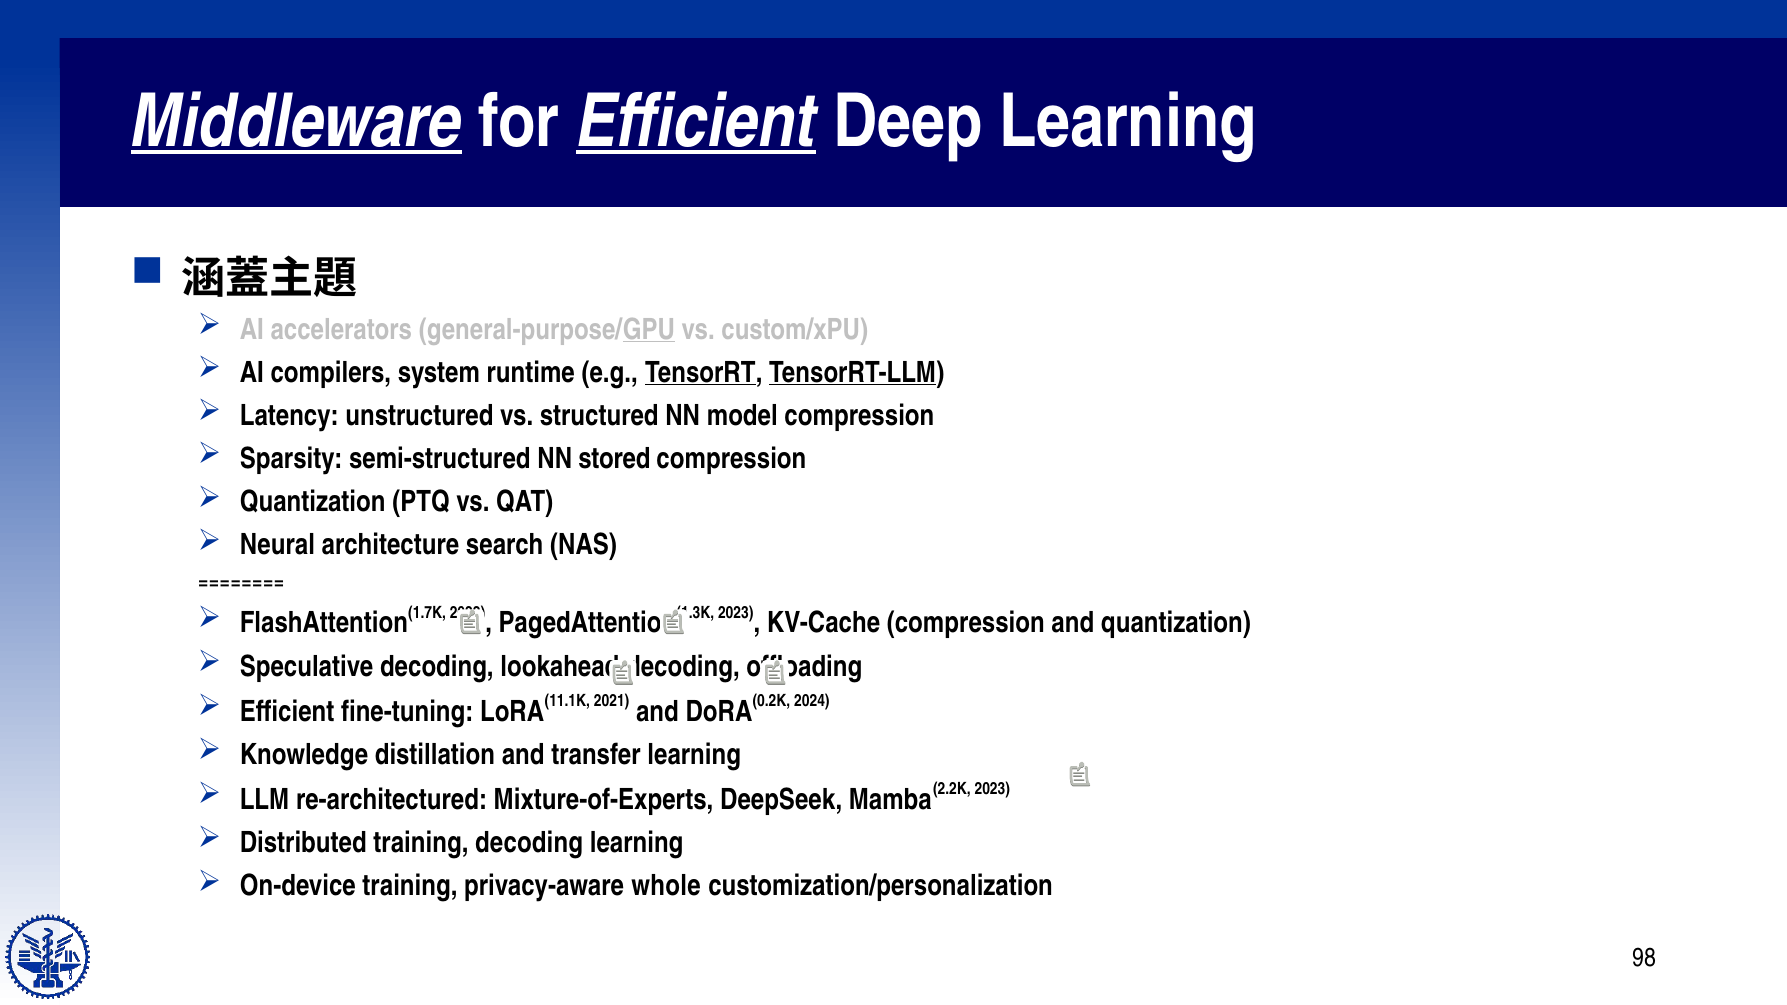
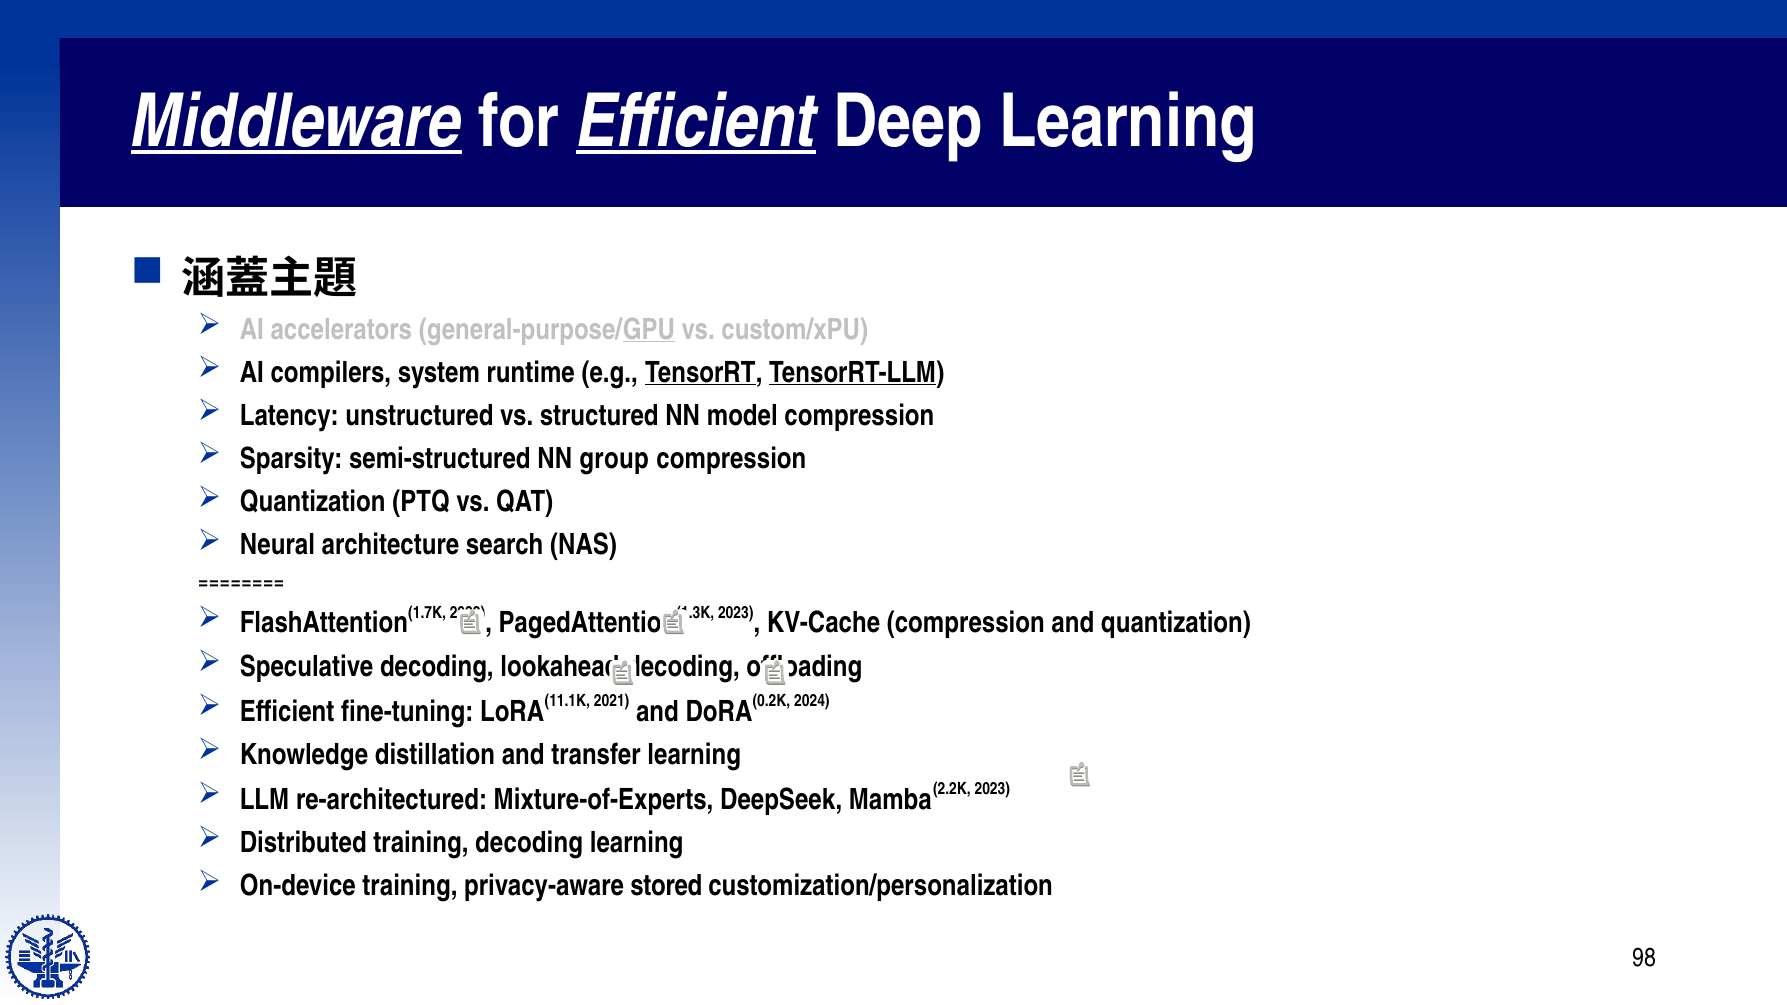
stored: stored -> group (614, 459)
whole: whole -> stored (666, 886)
